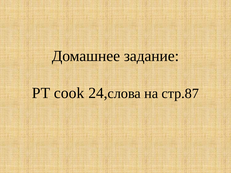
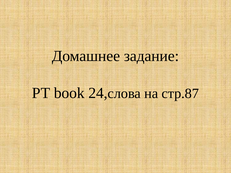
cook: cook -> book (69, 93)
